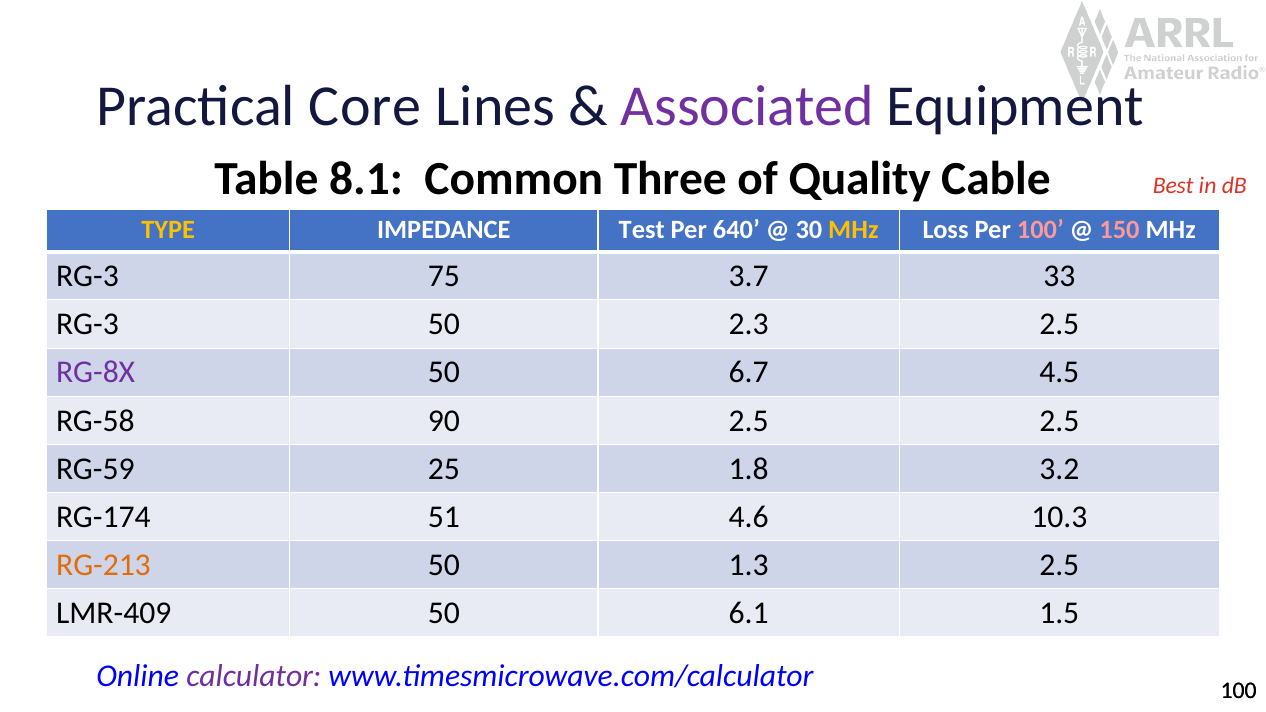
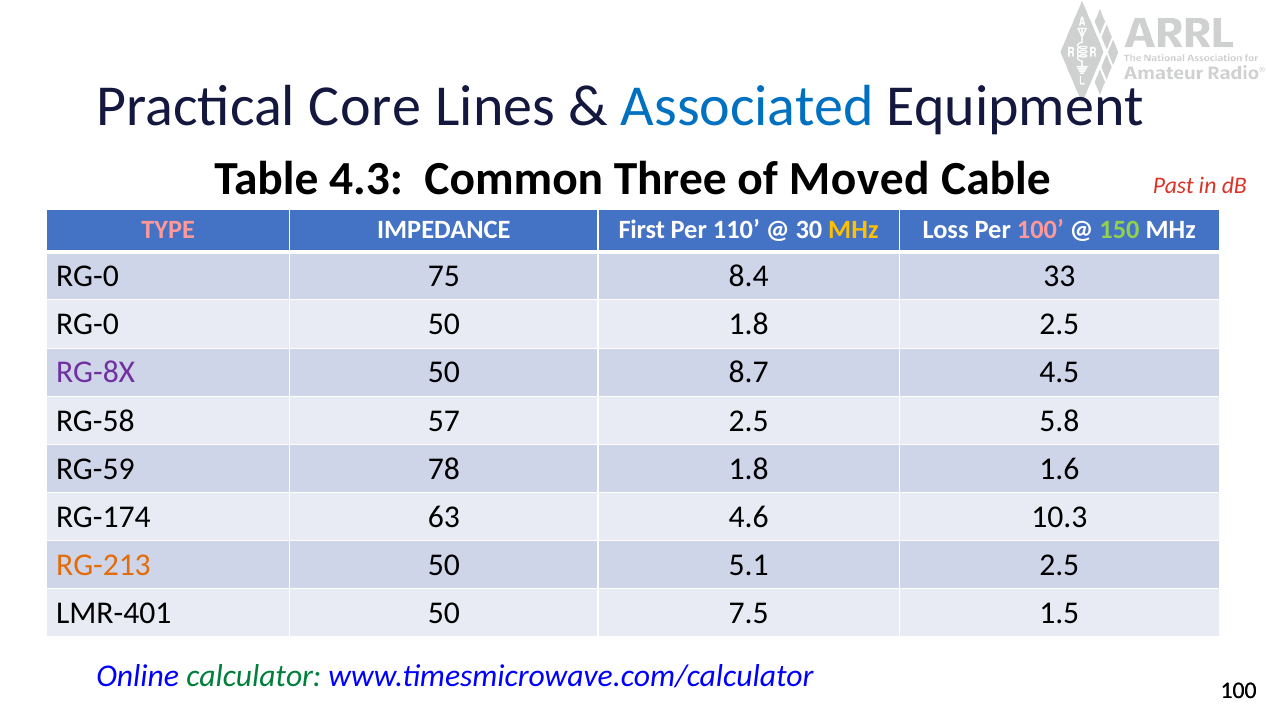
Associated colour: purple -> blue (747, 106)
8.1: 8.1 -> 4.3 (366, 178)
Quality: Quality -> Moved (859, 178)
Best: Best -> Past (1173, 186)
TYPE colour: yellow -> pink (168, 230)
Test: Test -> First (642, 230)
640: 640 -> 110 (736, 230)
150 colour: pink -> light green (1119, 230)
RG-3: RG-3 -> RG-0 (87, 276)
3.7: 3.7 -> 8.4 (749, 276)
RG-3: RG-3 -> RG-0 (87, 324)
50 2.3: 2.3 -> 1.8 (749, 324)
6.7: 6.7 -> 8.7 (749, 372)
90: 90 -> 57 (444, 421)
2.5 2.5: 2.5 -> 5.8 (1059, 421)
25: 25 -> 78 (444, 469)
3.2: 3.2 -> 1.6 (1059, 469)
51: 51 -> 63 (444, 517)
1.3: 1.3 -> 5.1 (749, 565)
LMR-409: LMR-409 -> LMR-401 (114, 613)
6.1: 6.1 -> 7.5 (749, 613)
calculator colour: purple -> green (254, 676)
